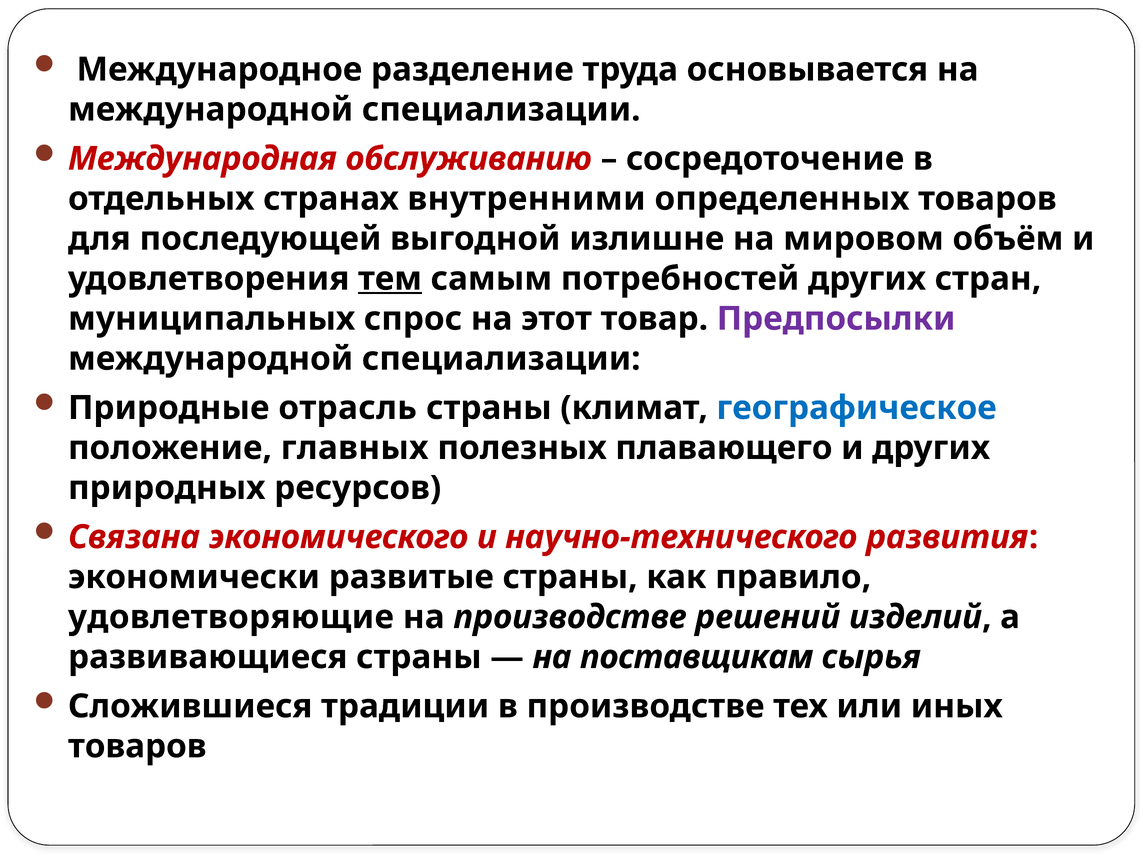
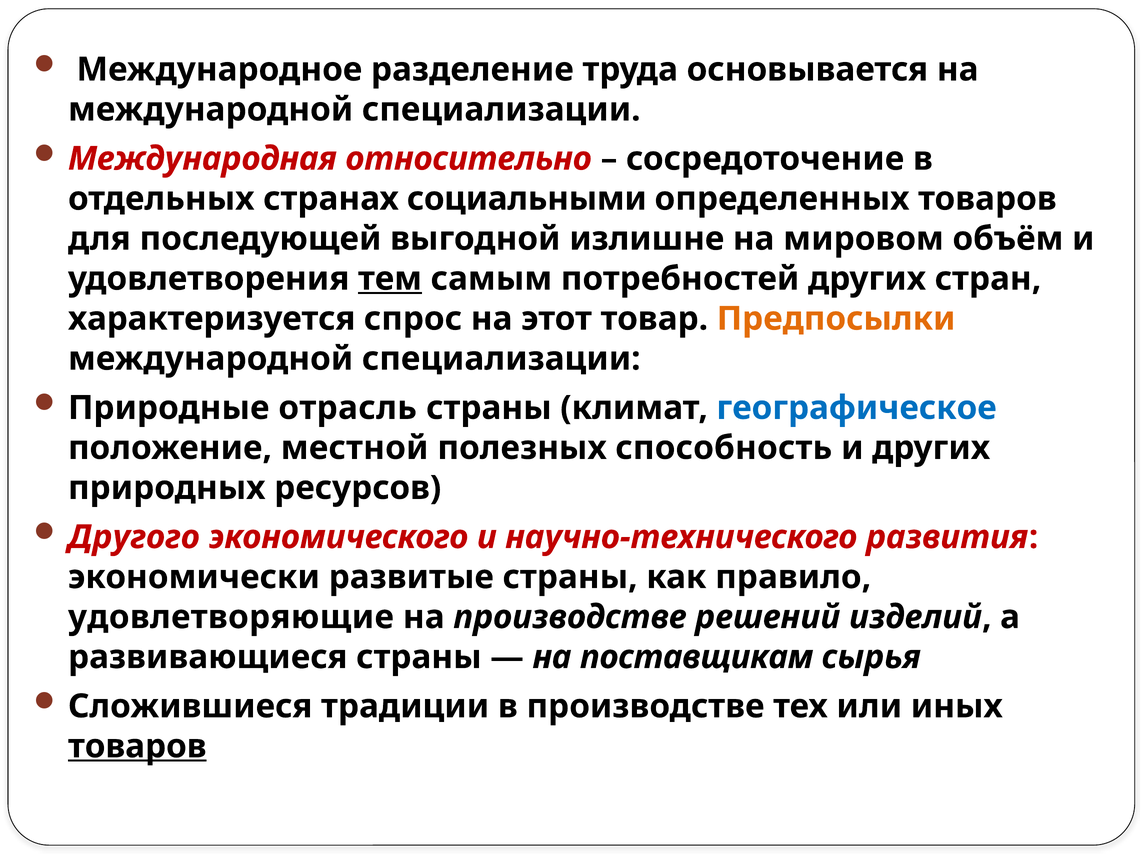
обслуживанию: обслуживанию -> относительно (469, 159)
внутренними: внутренними -> социальными (527, 199)
муниципальных: муниципальных -> характеризуется (212, 319)
Предпосылки colour: purple -> orange (836, 319)
главных: главных -> местной (355, 448)
плавающего: плавающего -> способность (724, 448)
Связана: Связана -> Другого (134, 537)
товаров underline: none -> present (137, 747)
